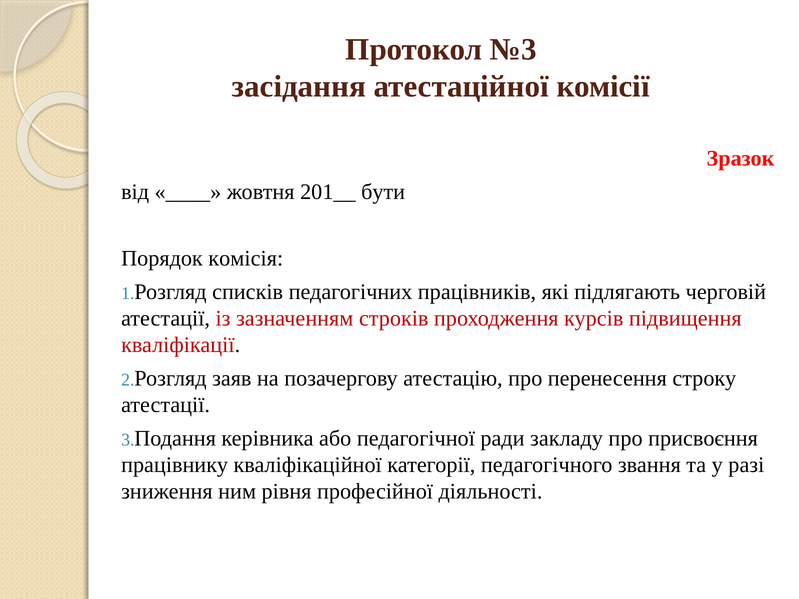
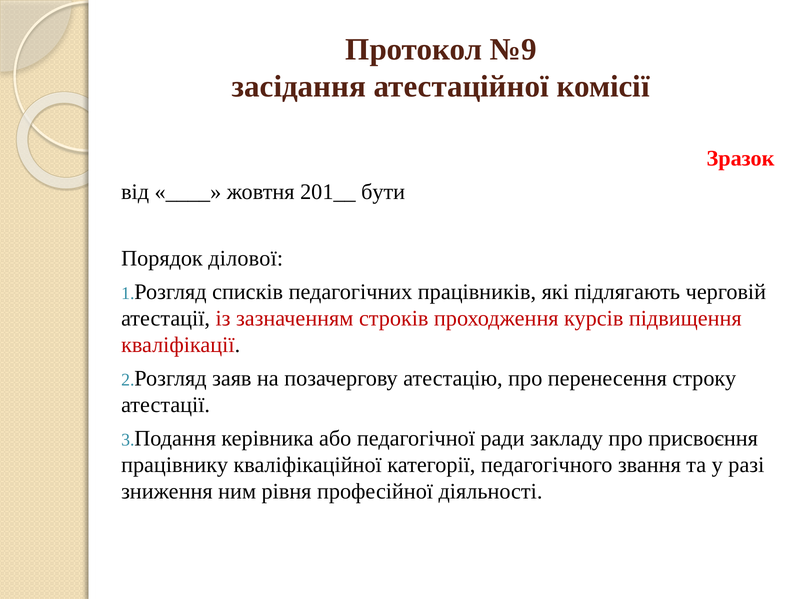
№3: №3 -> №9 (513, 49)
комісія: комісія -> ділової (246, 259)
